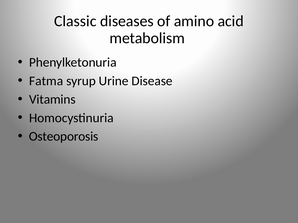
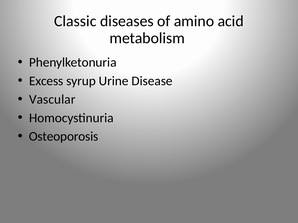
Fatma: Fatma -> Excess (46, 81)
Vitamins: Vitamins -> Vascular (52, 100)
